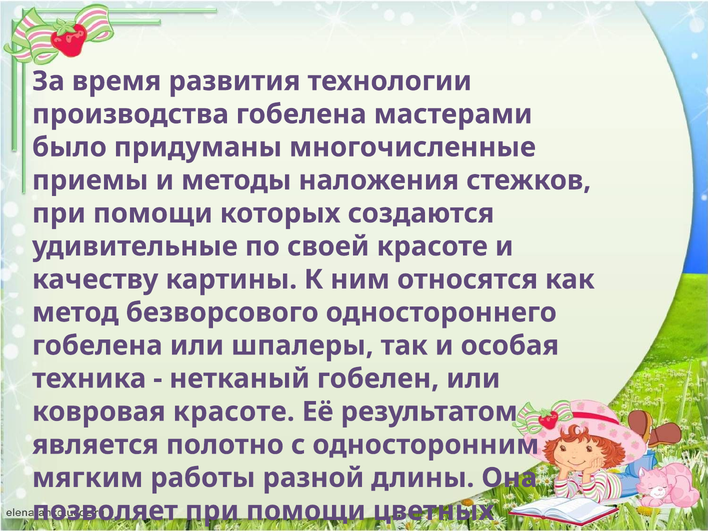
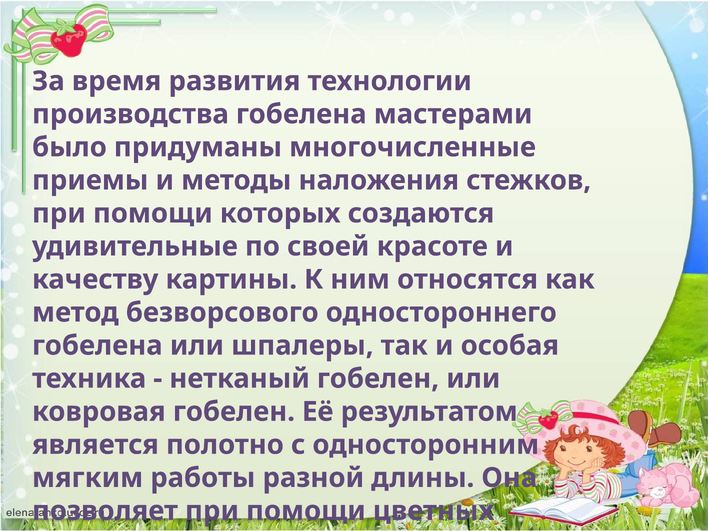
ковровая красоте: красоте -> гобелен (234, 412)
